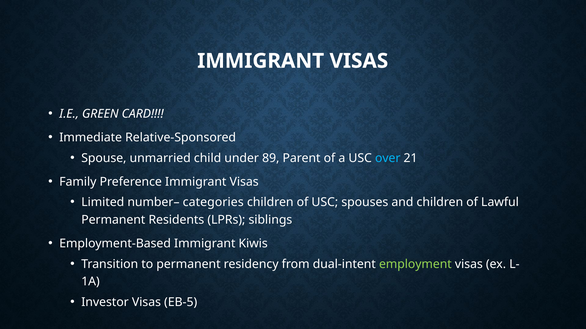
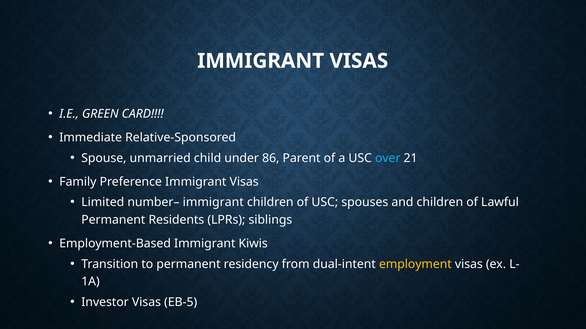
89: 89 -> 86 (271, 158)
number– categories: categories -> immigrant (213, 203)
employment colour: light green -> yellow (415, 265)
